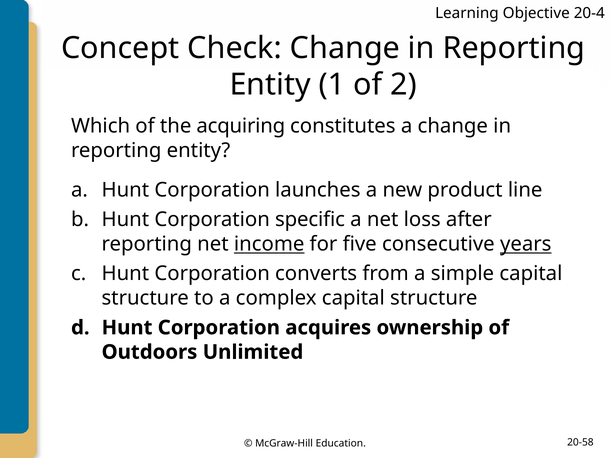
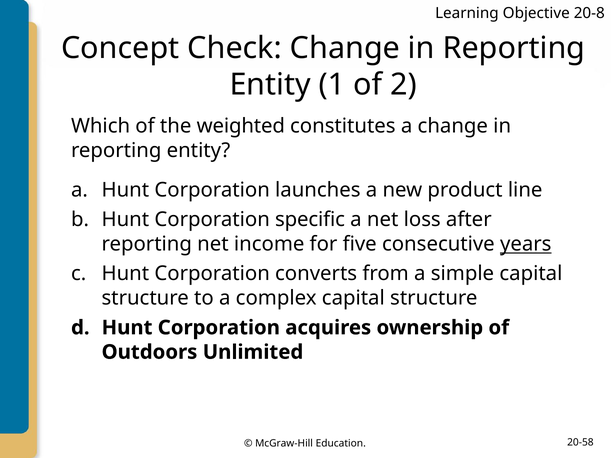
20-4: 20-4 -> 20-8 (589, 13)
acquiring: acquiring -> weighted (241, 126)
income underline: present -> none (269, 244)
